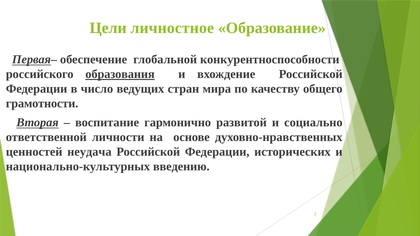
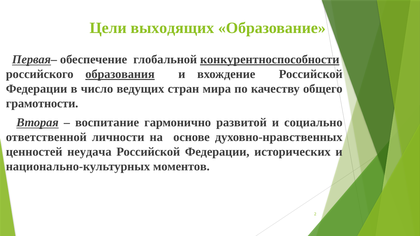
личностное: личностное -> выходящих (172, 28)
конкурентноспособности underline: none -> present (270, 60)
введению: введению -> моментов (181, 167)
